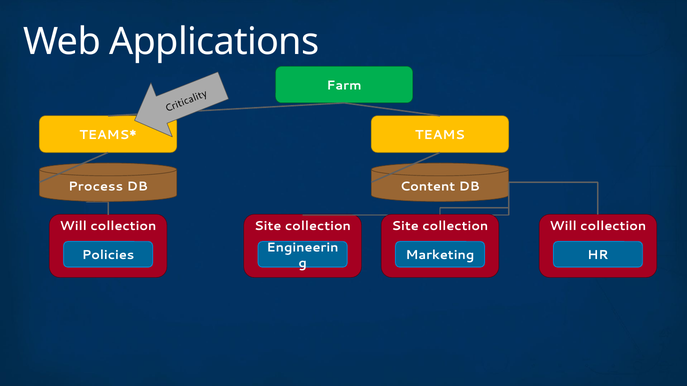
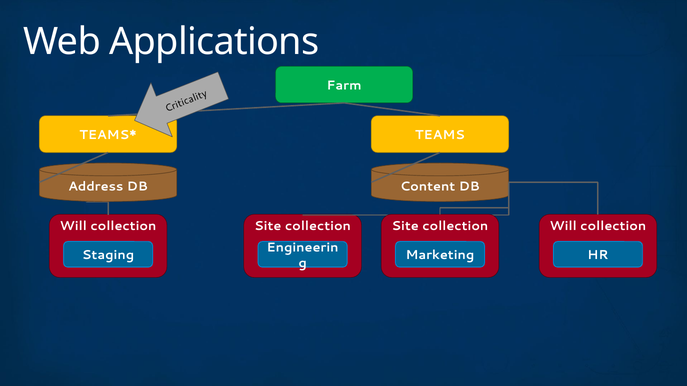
Process: Process -> Address (96, 187)
Policies: Policies -> Staging (108, 255)
